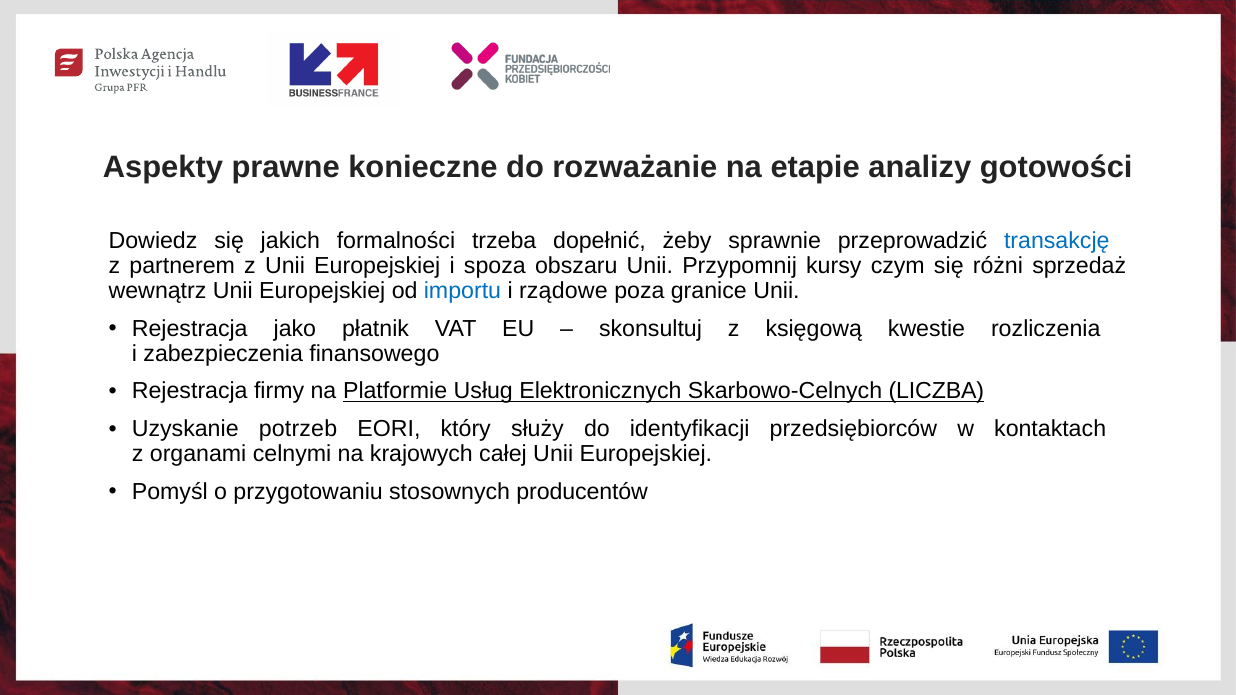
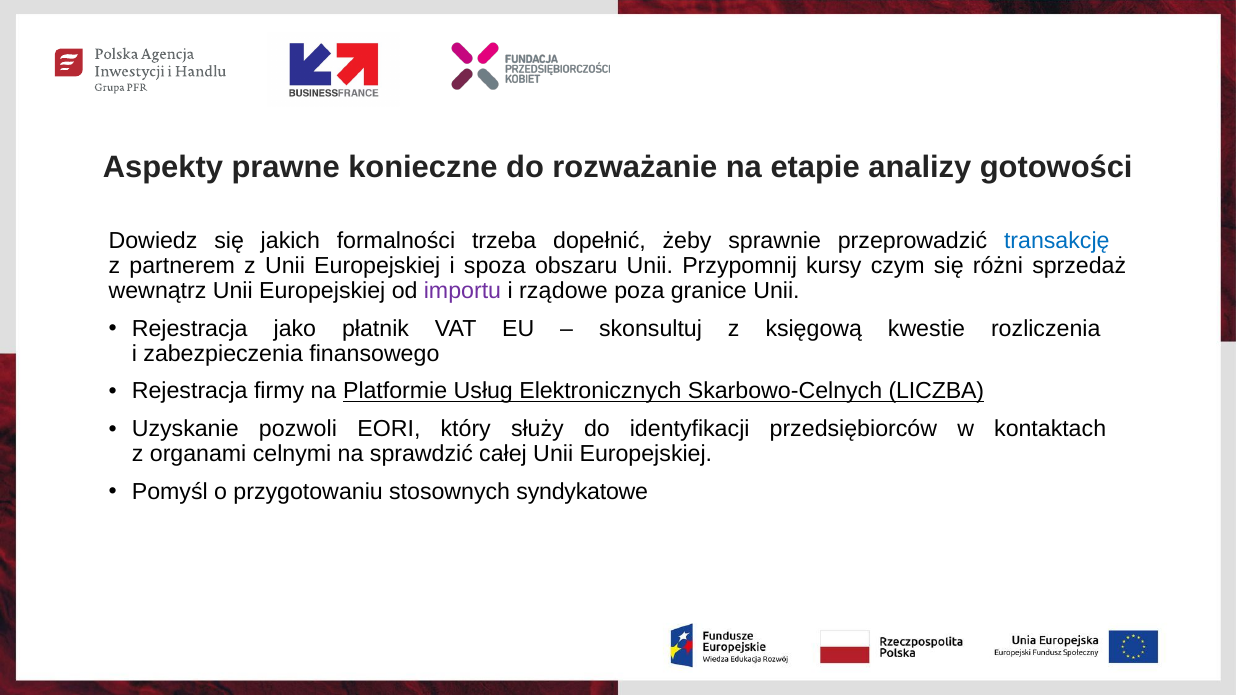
importu colour: blue -> purple (462, 291)
potrzeb: potrzeb -> pozwoli (298, 429)
krajowych: krajowych -> sprawdzić (421, 454)
producentów: producentów -> syndykatowe (582, 492)
